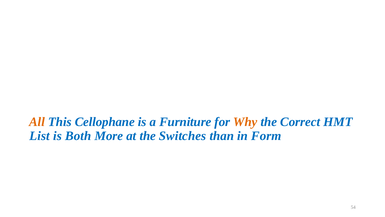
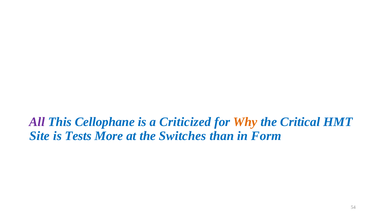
All colour: orange -> purple (37, 122)
Furniture: Furniture -> Criticized (185, 122)
Correct: Correct -> Critical (300, 122)
List: List -> Site (40, 136)
Both: Both -> Tests (78, 136)
